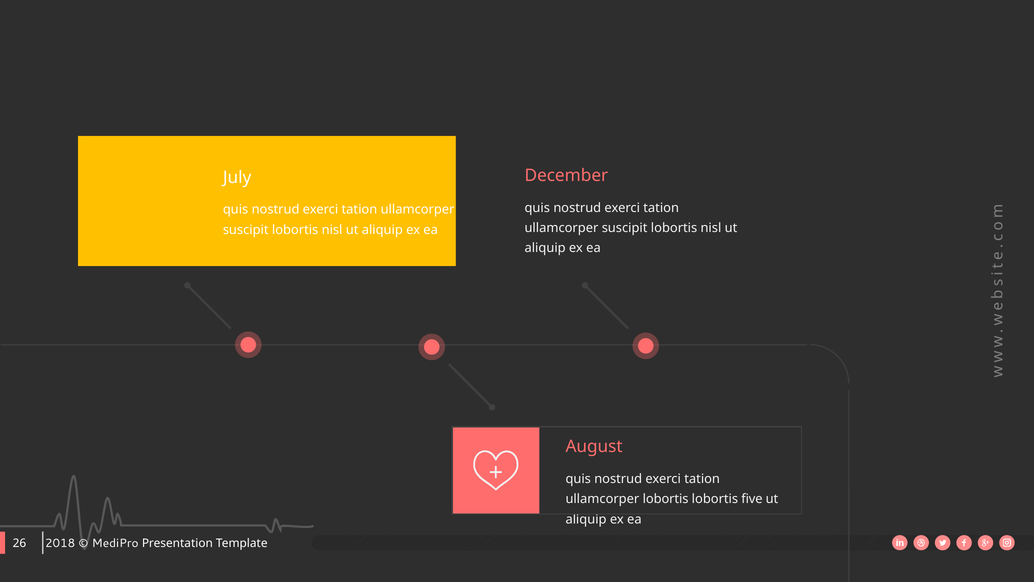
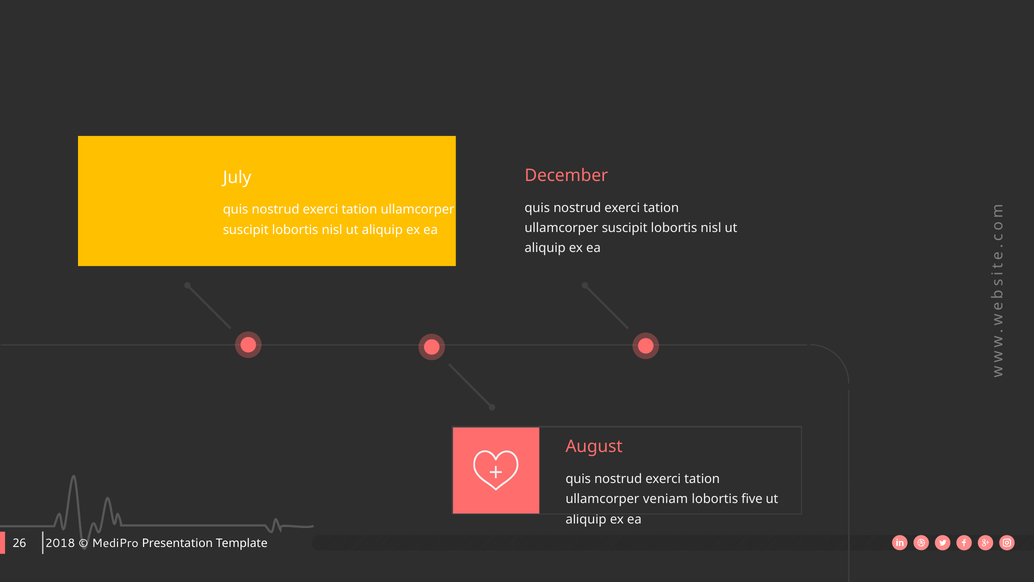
ullamcorper lobortis: lobortis -> veniam (665, 499)
